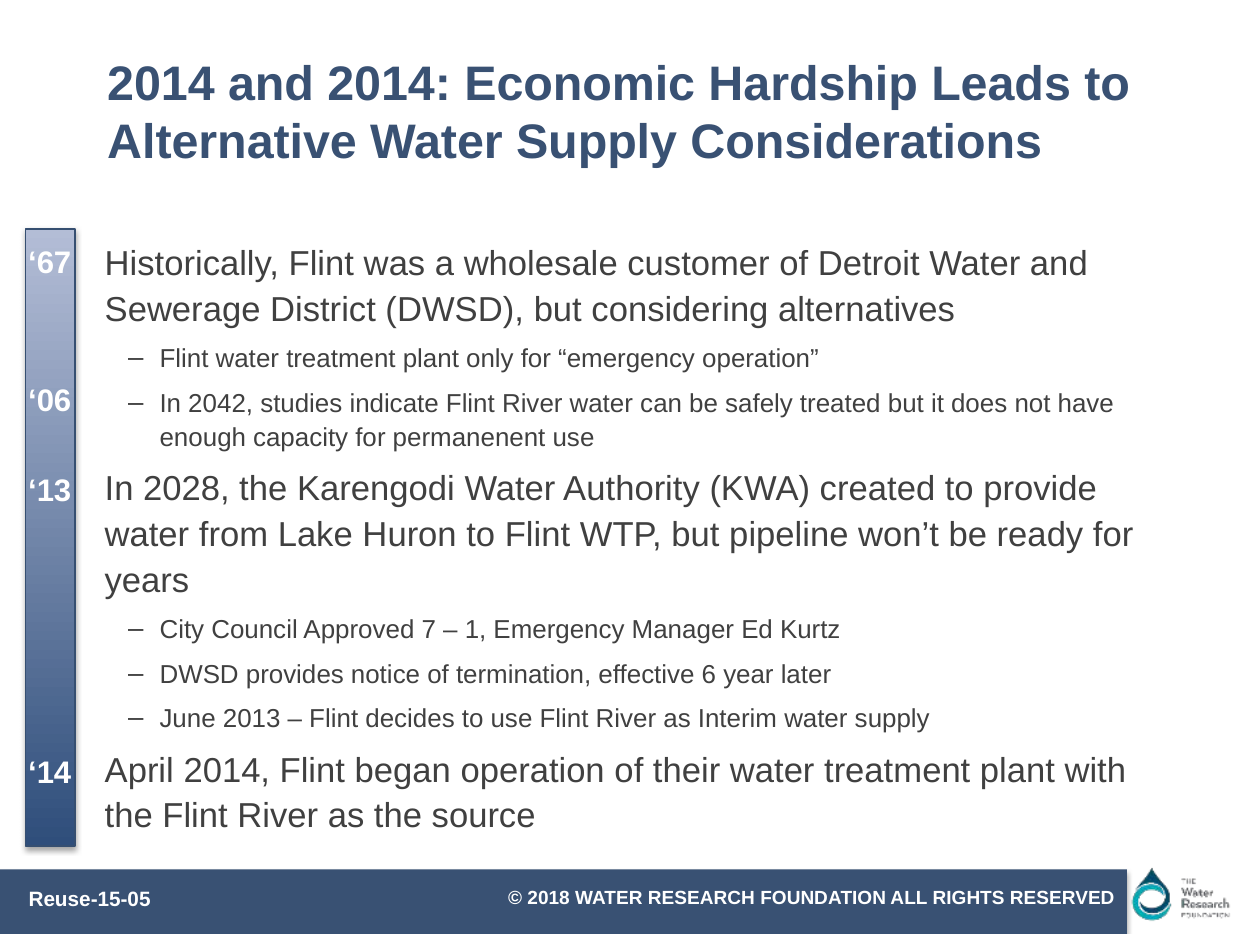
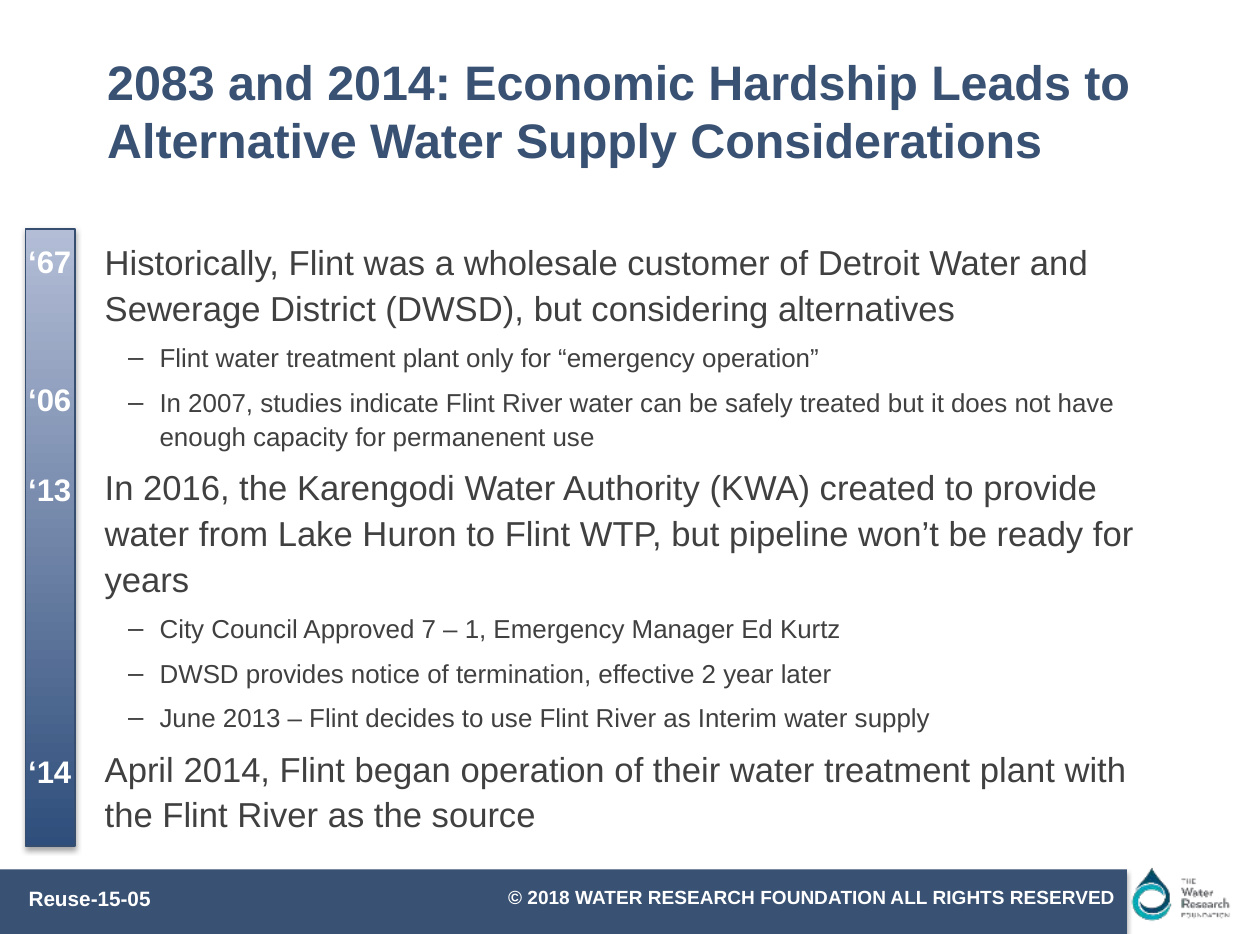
2014: 2014 -> 2083 (161, 84)
2042: 2042 -> 2007 (221, 404)
In 2028: 2028 -> 2016 (186, 489)
6: 6 -> 2 (709, 674)
